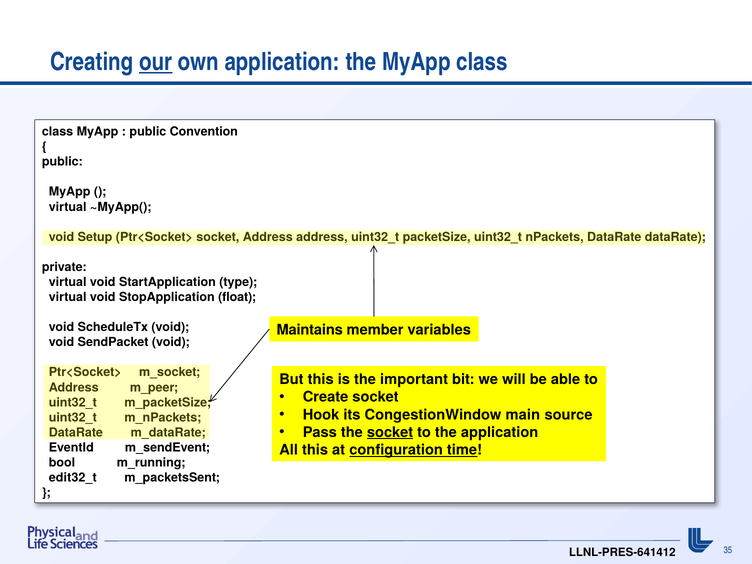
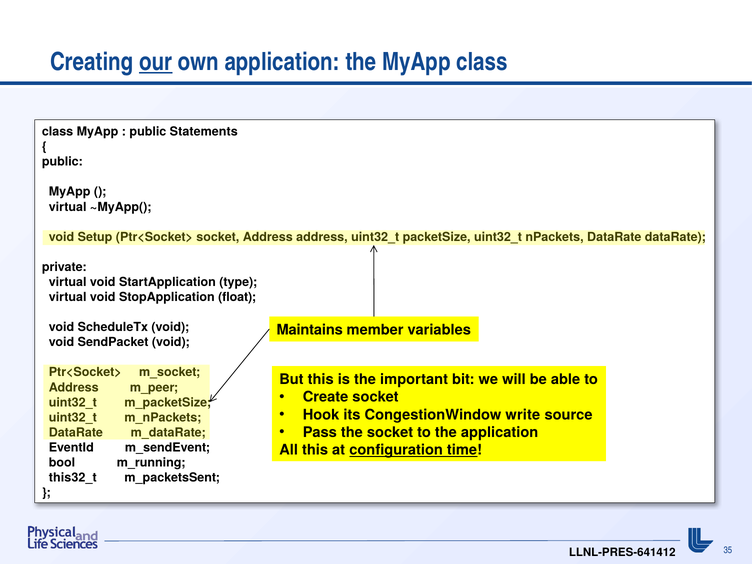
Convention: Convention -> Statements (204, 132)
main: main -> write (523, 415)
socket underline: present -> none (390, 432)
edit32_t: edit32_t -> this32_t (73, 478)
